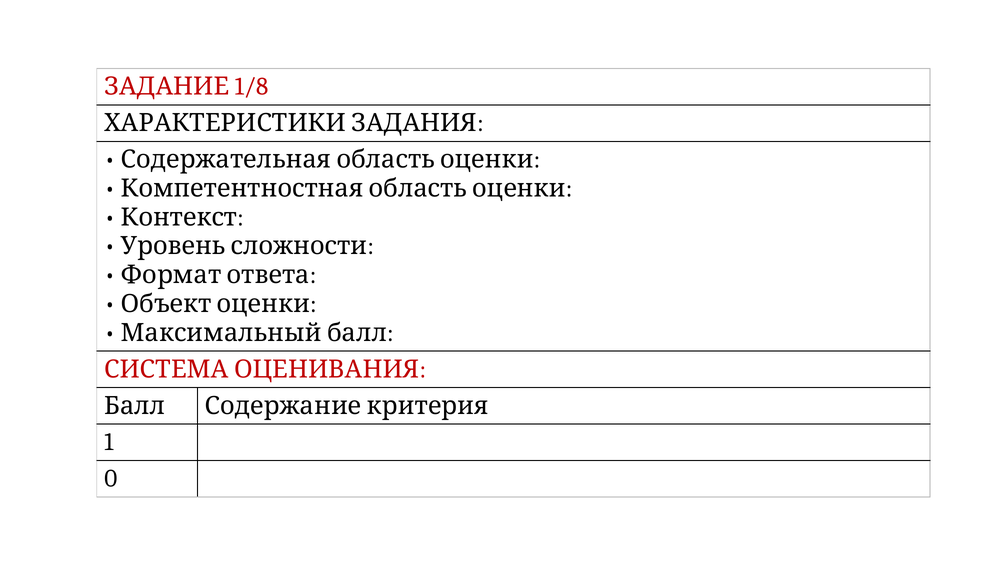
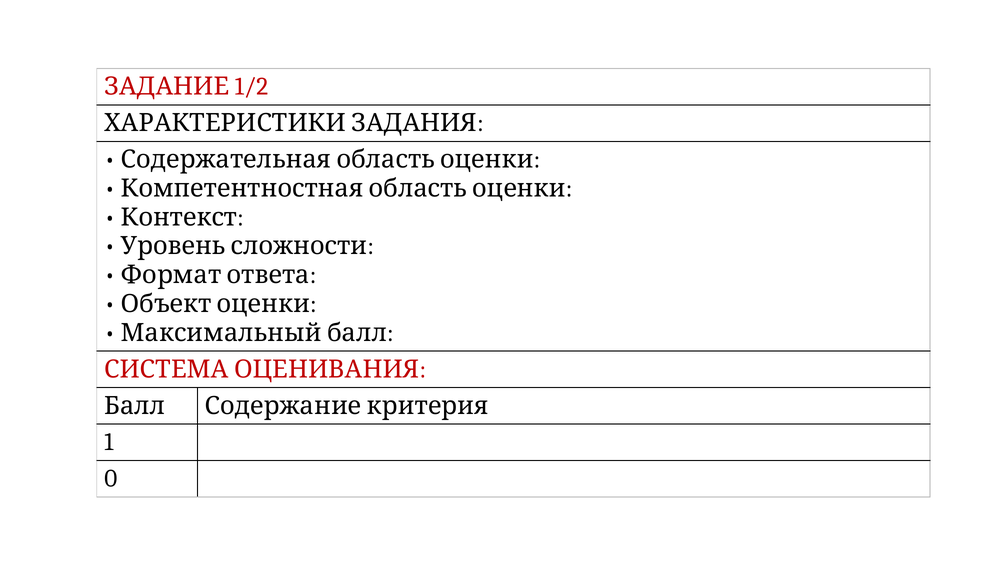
1/8: 1/8 -> 1/2 (251, 87)
